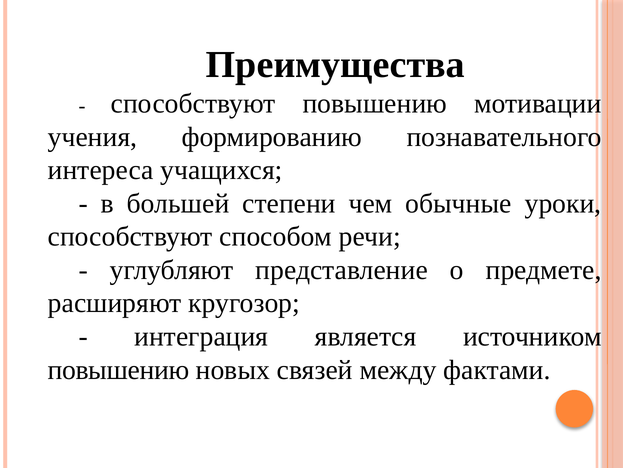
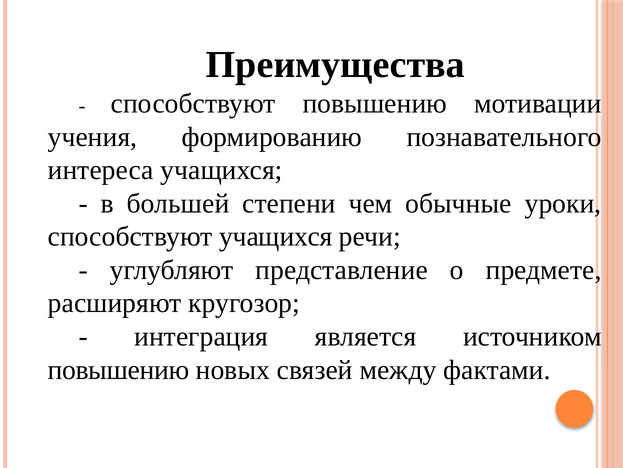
способствуют способом: способом -> учащихся (276, 236)
